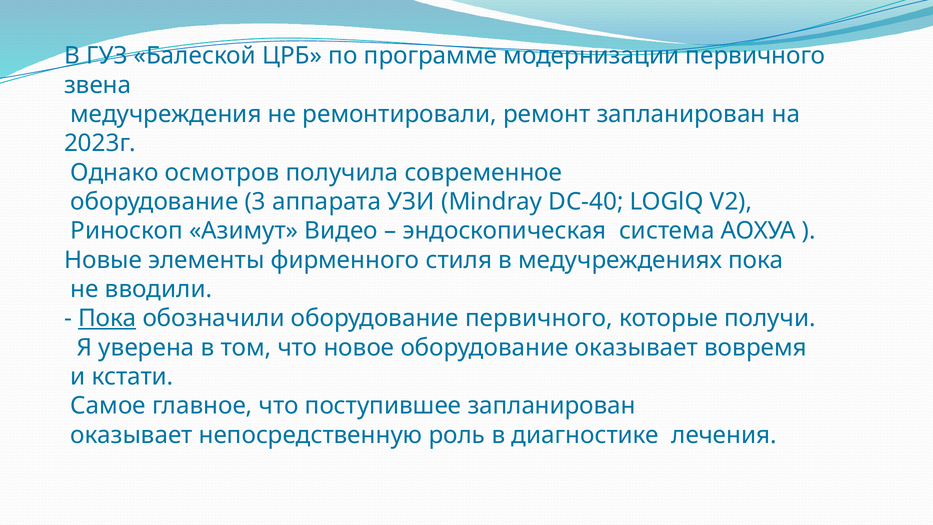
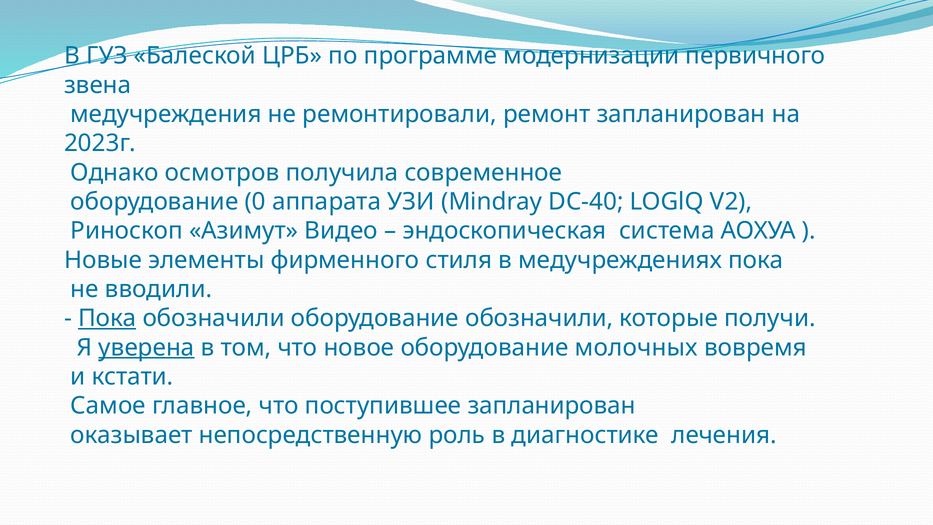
3: 3 -> 0 (255, 202)
оборудование первичного: первичного -> обозначили (539, 318)
уверена underline: none -> present (146, 347)
оборудование оказывает: оказывает -> молочных (636, 347)
